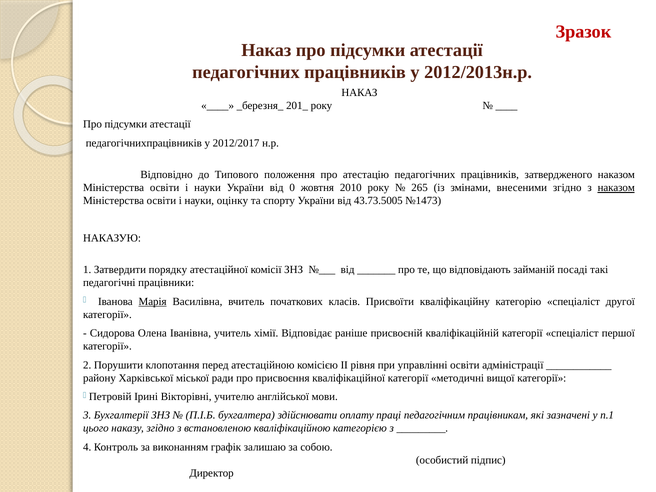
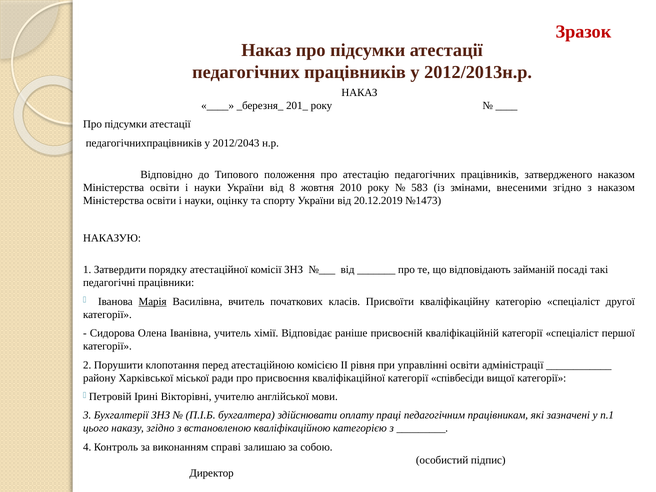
2012/2017: 2012/2017 -> 2012/2043 (236, 143)
0: 0 -> 8 (292, 188)
265: 265 -> 583 (420, 188)
наказом underline: present -> none (616, 188)
43.73.5005: 43.73.5005 -> 20.12.2019 (378, 201)
методичні: методичні -> співбесіди (458, 378)
графік: графік -> справі (226, 447)
